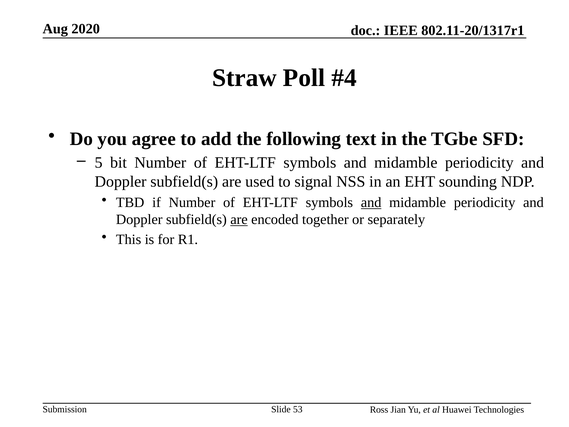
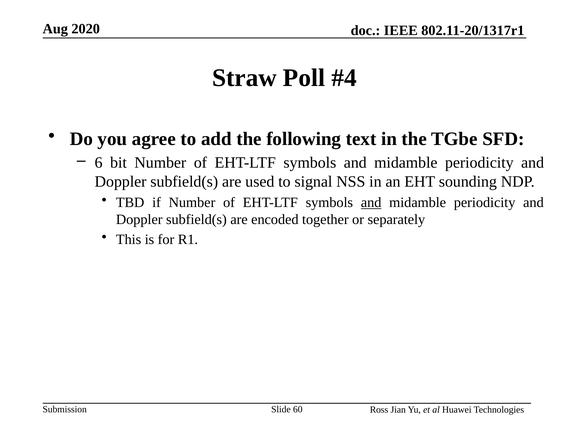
5: 5 -> 6 (99, 163)
are underline: present -> none (239, 219)
53: 53 -> 60 (298, 409)
